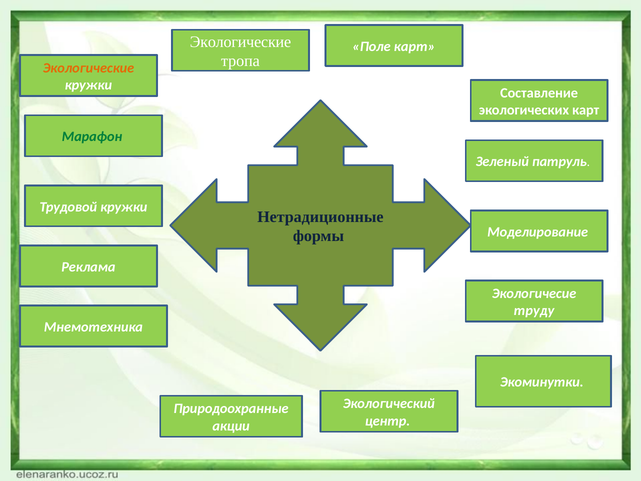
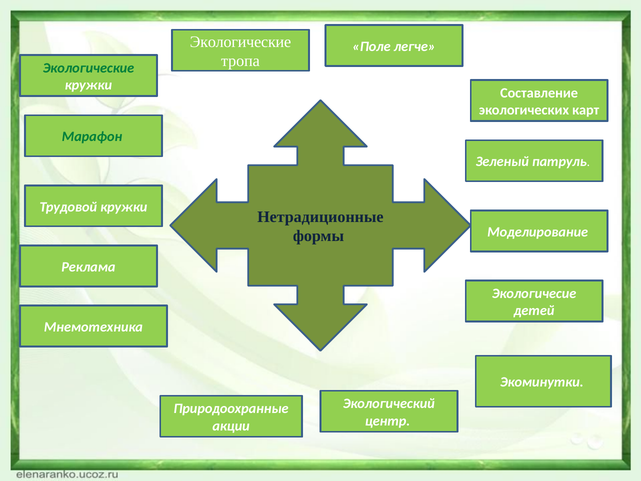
Поле карт: карт -> легче (415, 46)
Экологические colour: orange -> green (88, 68)
труду: труду -> детей (534, 310)
